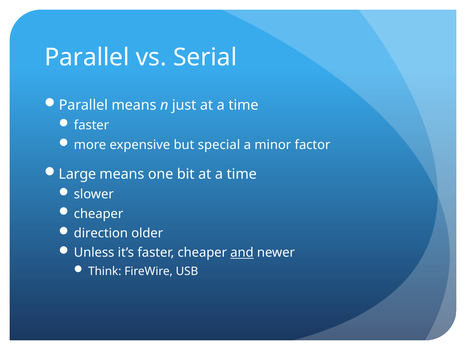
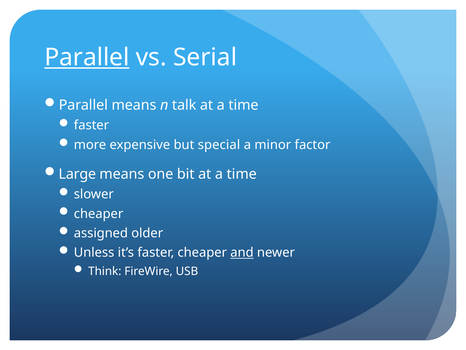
Parallel underline: none -> present (87, 57)
just: just -> talk (184, 105)
direction: direction -> assigned (101, 233)
